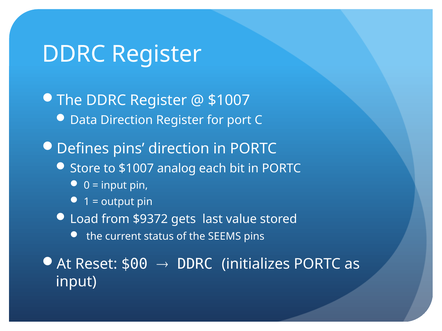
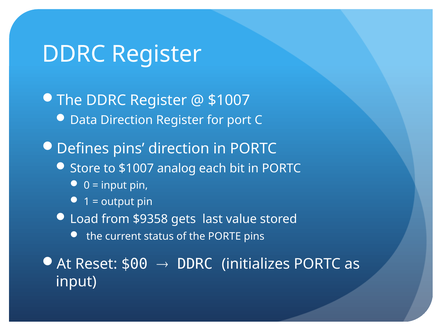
$9372: $9372 -> $9358 (150, 219)
SEEMS: SEEMS -> PORTE (225, 237)
